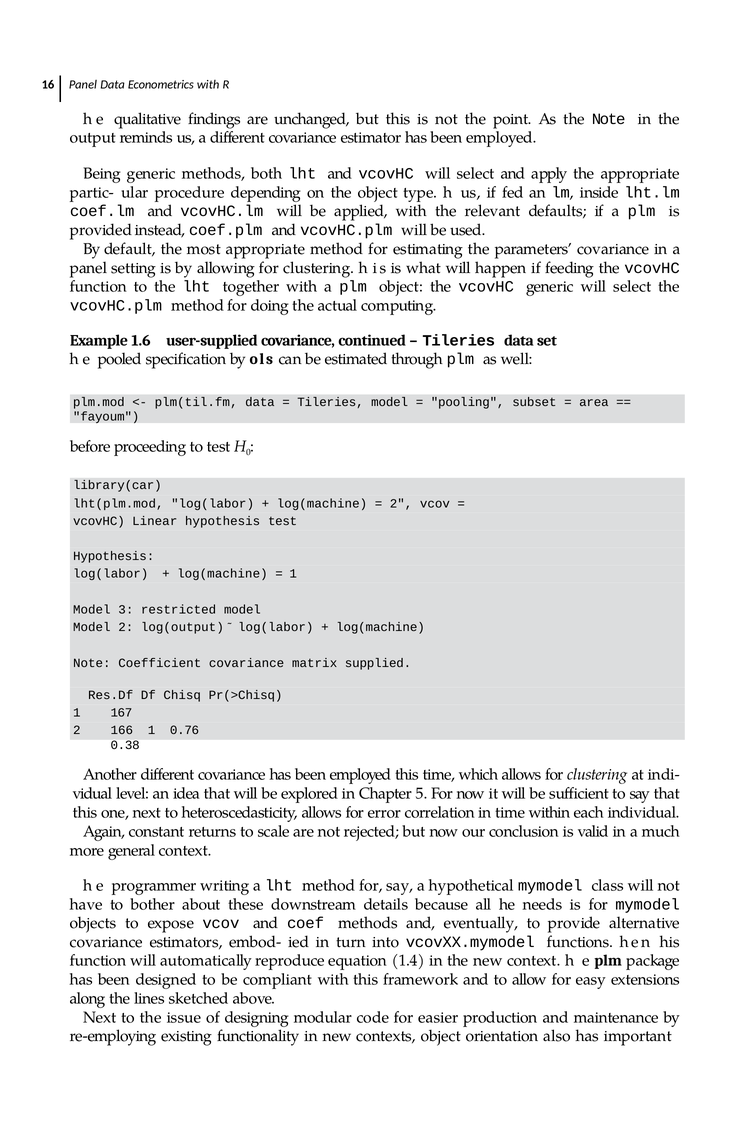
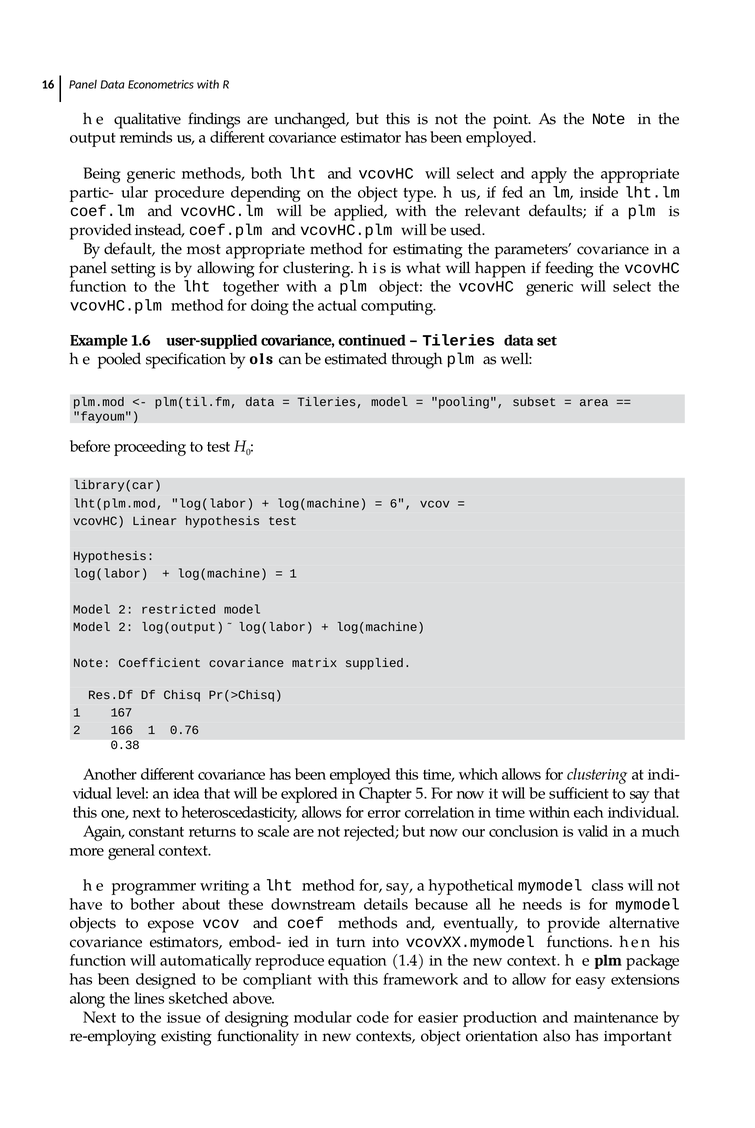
2: 2 -> 6 (401, 503)
3: 3 -> 2 (126, 609)
